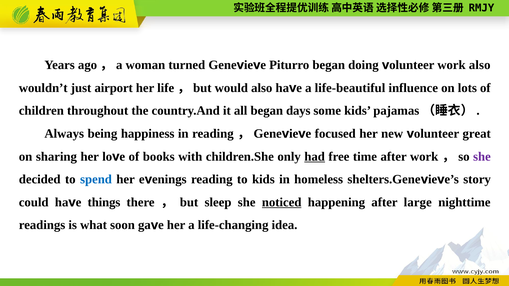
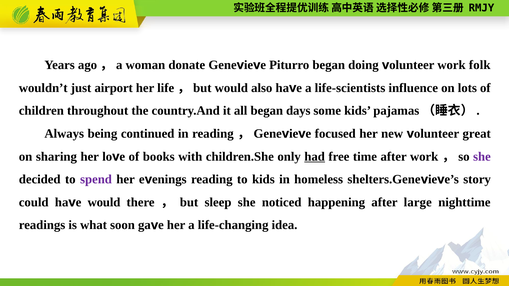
turned: turned -> donate (187, 65)
work also: also -> folk (480, 65)
life-beautiful: life-beautiful -> life-scientists (350, 88)
happiness: happiness -> continued (148, 134)
spend colour: blue -> purple (96, 180)
things: things -> would (104, 202)
noticed underline: present -> none (282, 202)
